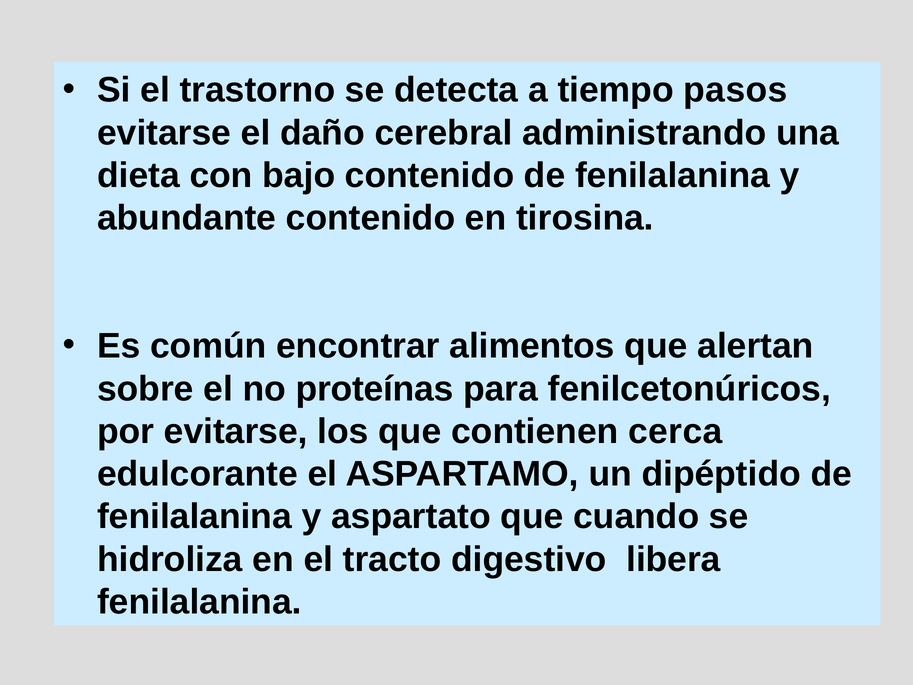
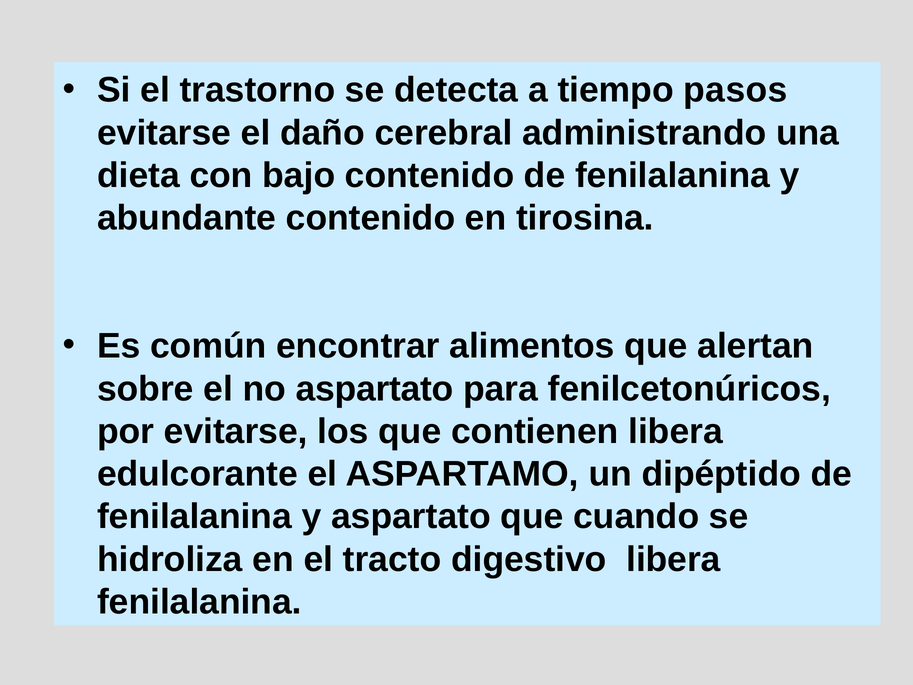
no proteínas: proteínas -> aspartato (375, 389)
contienen cerca: cerca -> libera (676, 431)
